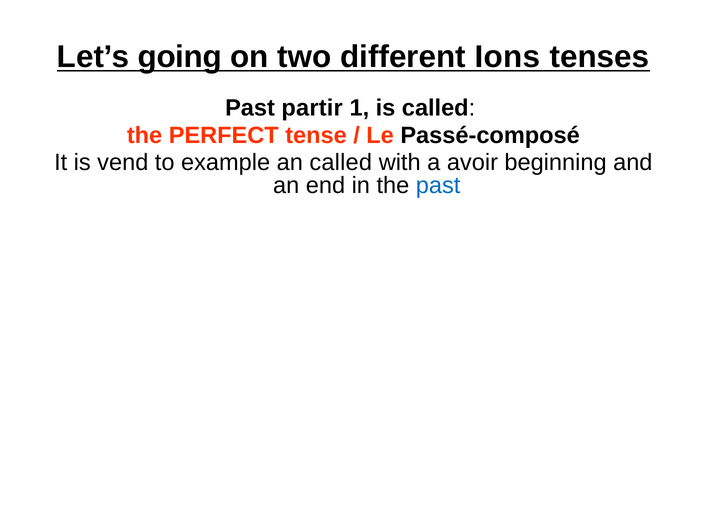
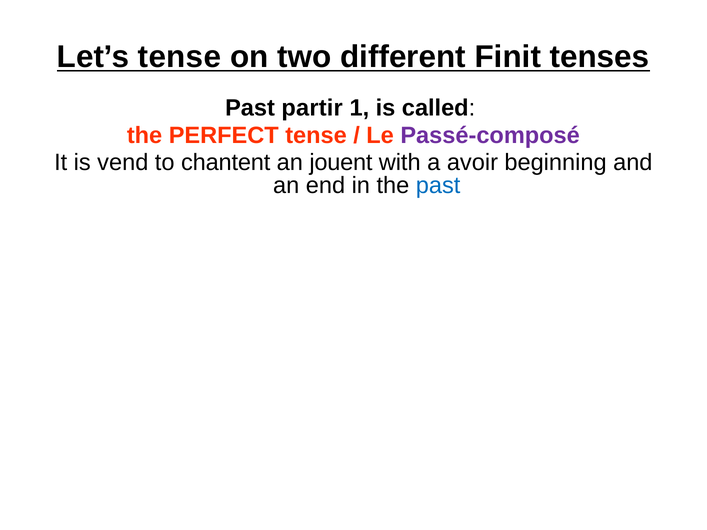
Let’s going: going -> tense (180, 57)
Ions: Ions -> Finit (508, 57)
Passé-composé colour: black -> purple (490, 135)
example: example -> chantent (226, 163)
an called: called -> jouent (341, 163)
